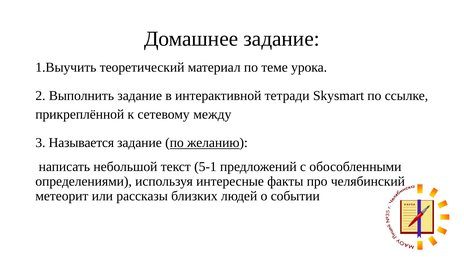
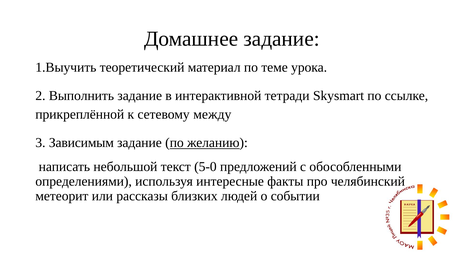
Называется: Называется -> Зависимым (81, 143)
5-1: 5-1 -> 5-0 (205, 167)
